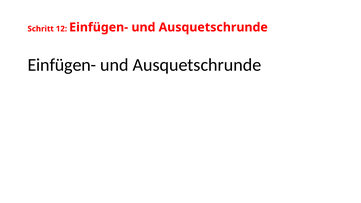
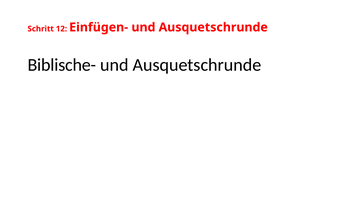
Einfügen-: Einfügen- -> Biblische- (62, 65)
